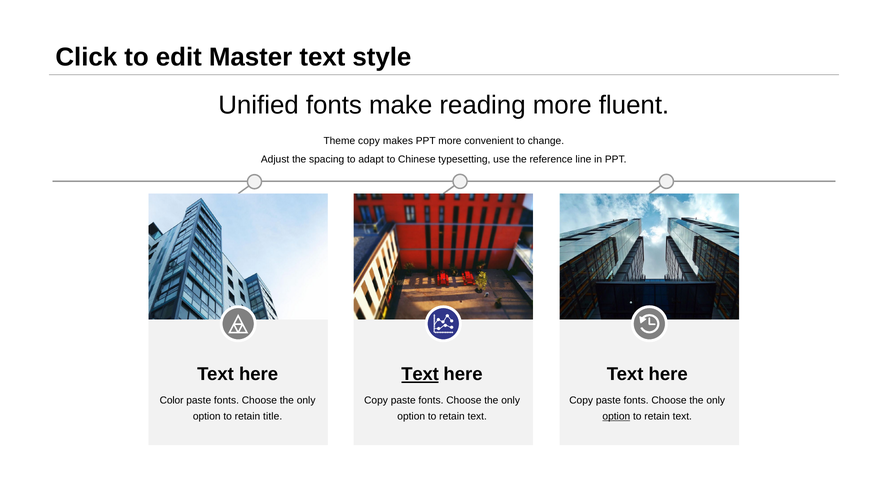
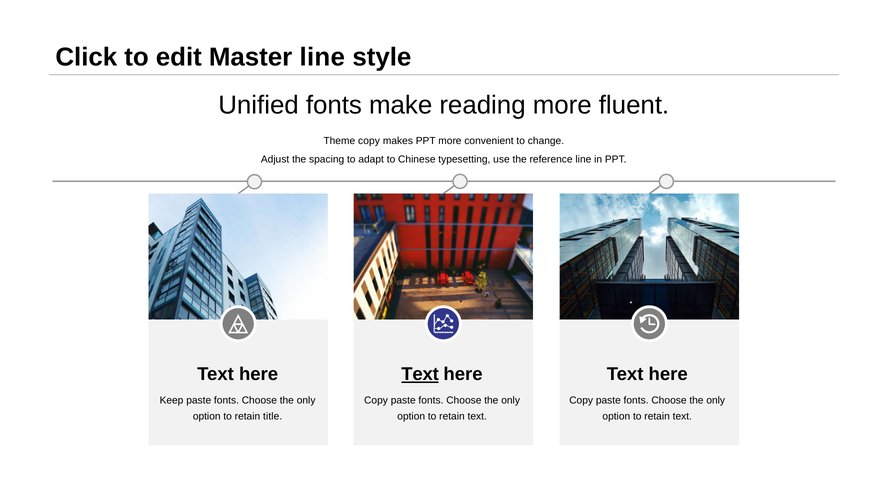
Master text: text -> line (322, 57)
Color: Color -> Keep (172, 401)
option underline: present -> none (616, 417)
